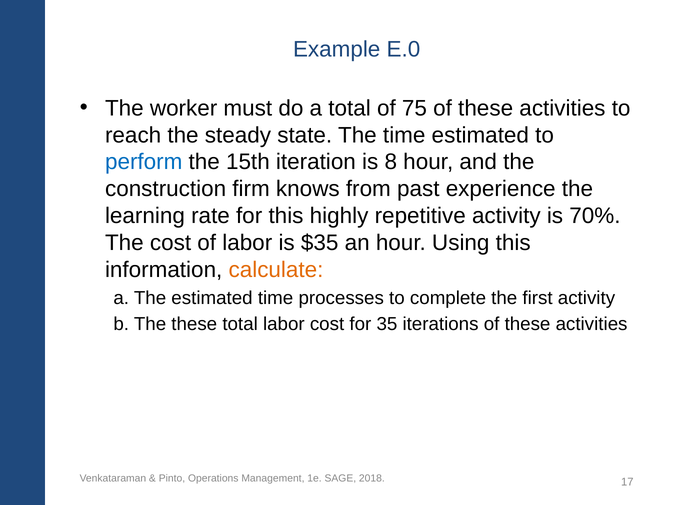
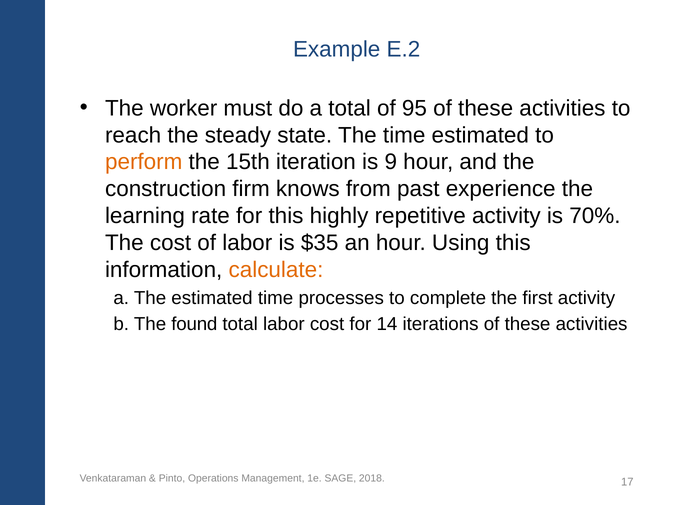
E.0: E.0 -> E.2 (403, 49)
75: 75 -> 95 (414, 108)
perform colour: blue -> orange (144, 162)
8: 8 -> 9 (391, 162)
The these: these -> found (194, 324)
35: 35 -> 14 (387, 324)
